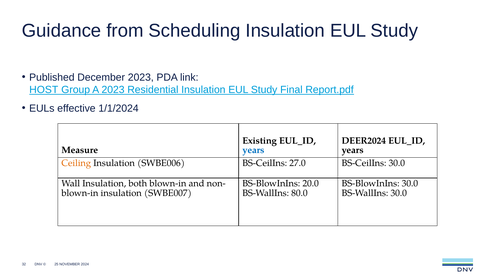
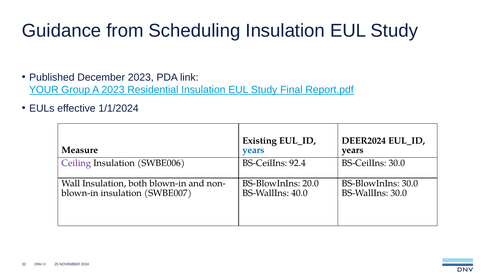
HOST: HOST -> YOUR (44, 90)
Ceiling colour: orange -> purple (76, 163)
27.0: 27.0 -> 92.4 (298, 163)
80.0: 80.0 -> 40.0 (299, 193)
